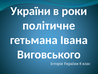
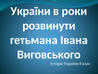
політичне: політичне -> розвинути (49, 25)
